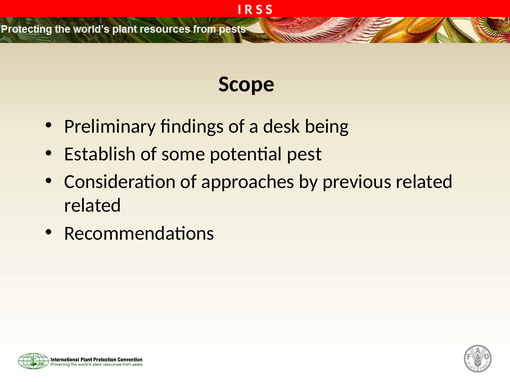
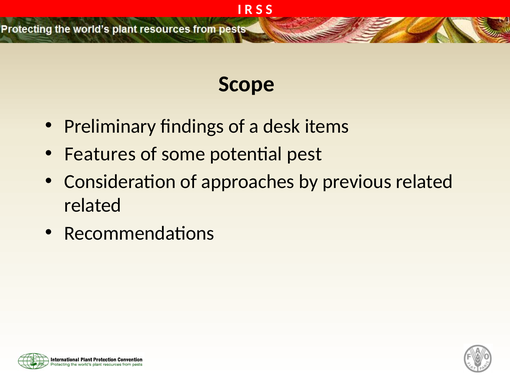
being: being -> items (327, 126)
Establish: Establish -> Features (100, 154)
